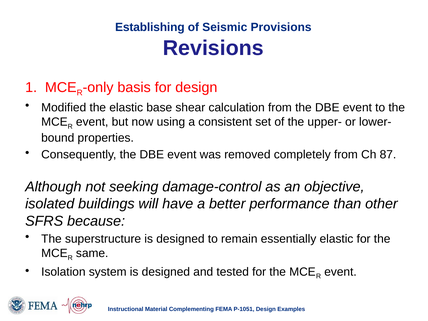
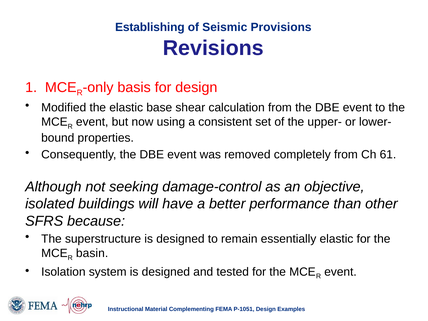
87: 87 -> 61 (388, 155)
same: same -> basin (92, 253)
